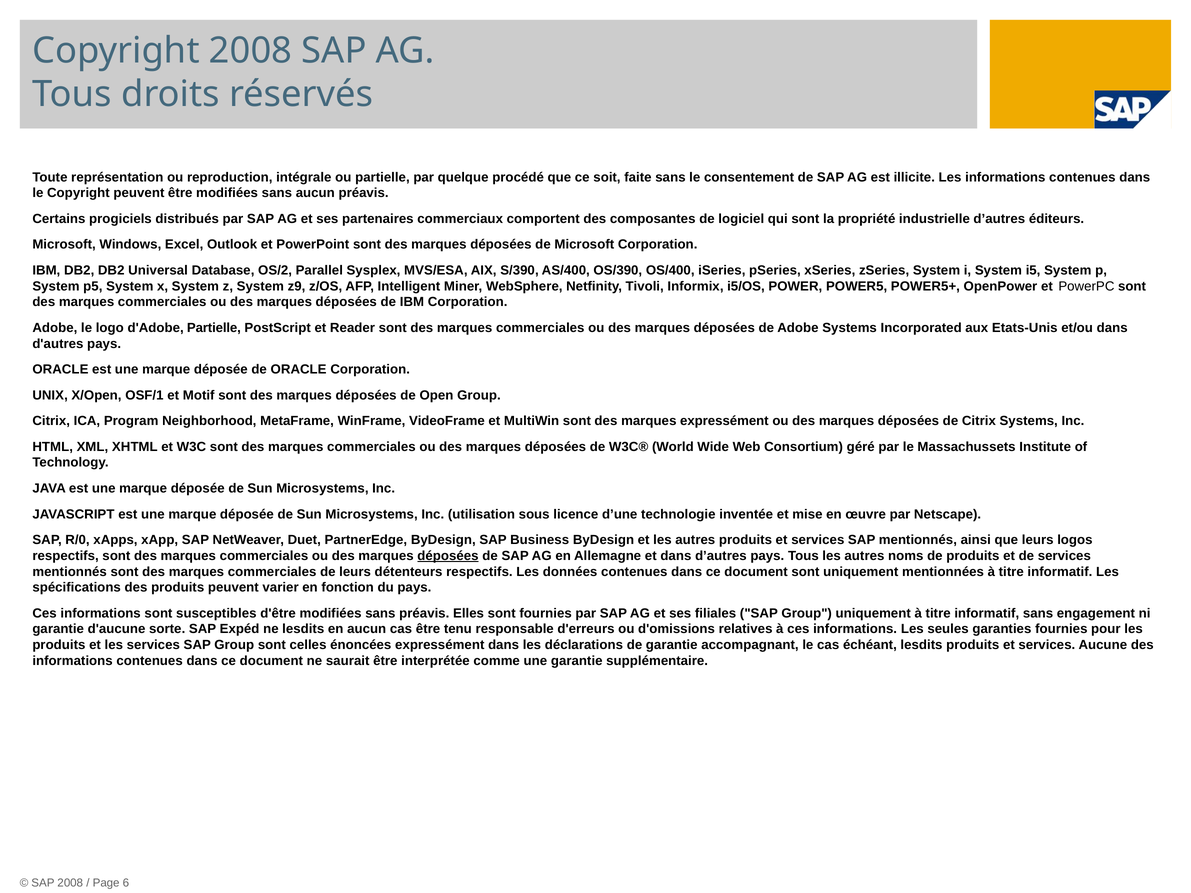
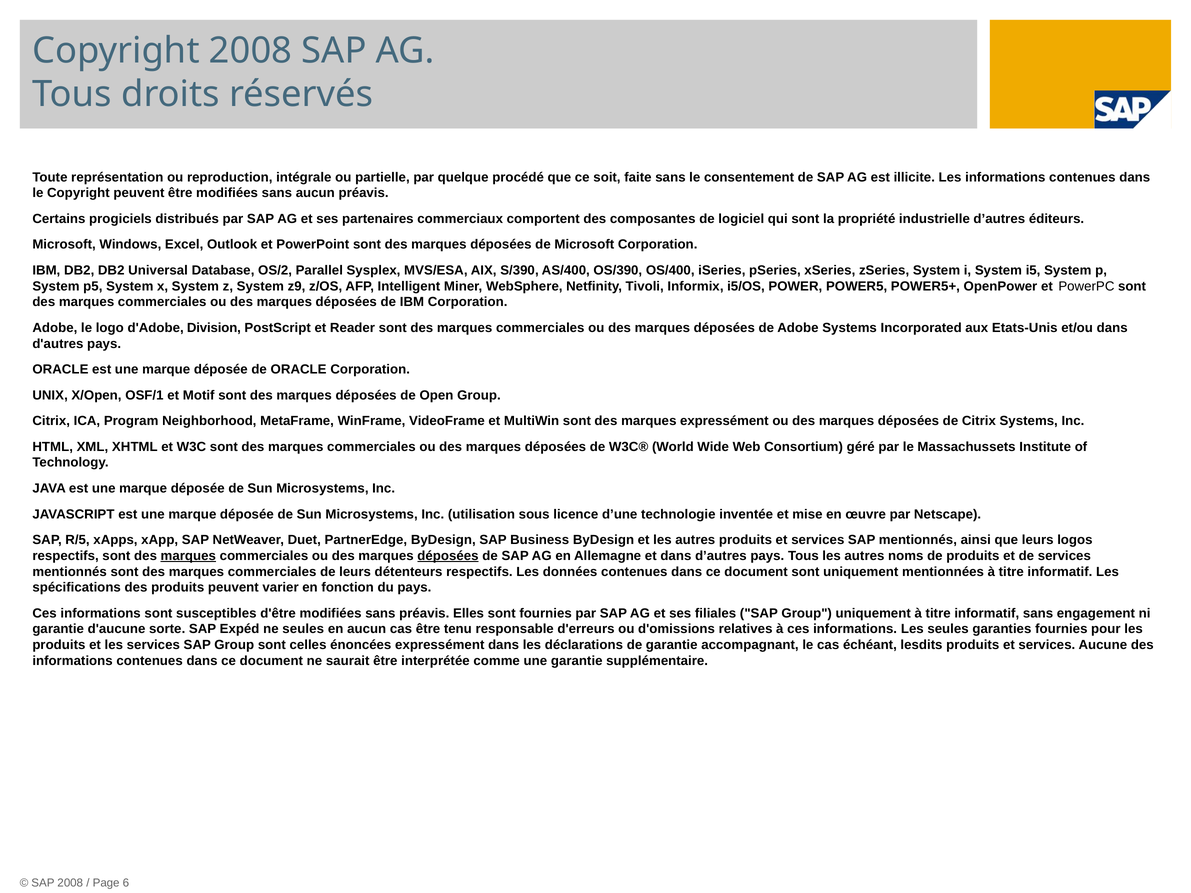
d'Adobe Partielle: Partielle -> Division (214, 328)
R/0: R/0 -> R/5 (77, 540)
marques underline: none -> present (188, 556)
ne lesdits: lesdits -> seules (303, 629)
